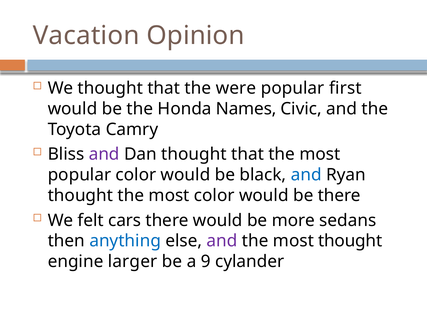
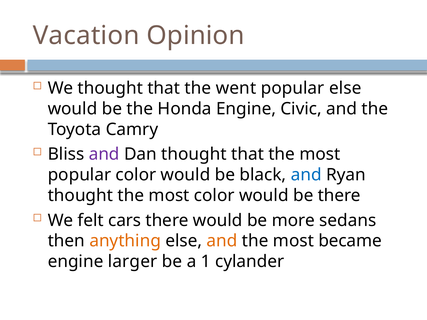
were: were -> went (236, 88)
popular first: first -> else (345, 88)
Honda Names: Names -> Engine (246, 109)
anything colour: blue -> orange (125, 241)
and colour: purple -> orange (222, 241)
most thought: thought -> became (350, 241)
9: 9 -> 1 (206, 262)
